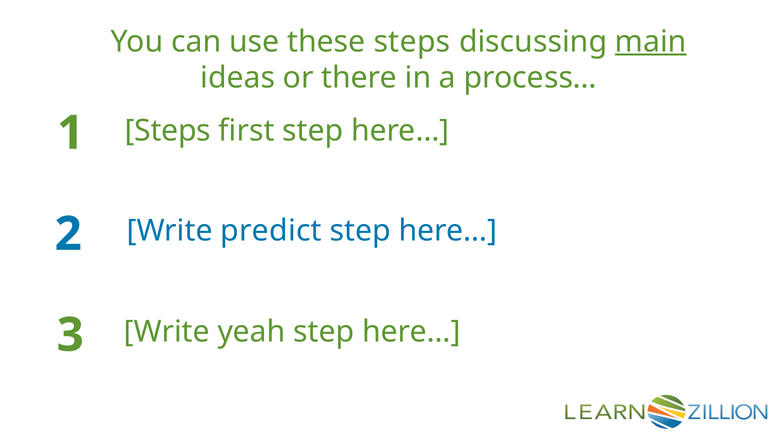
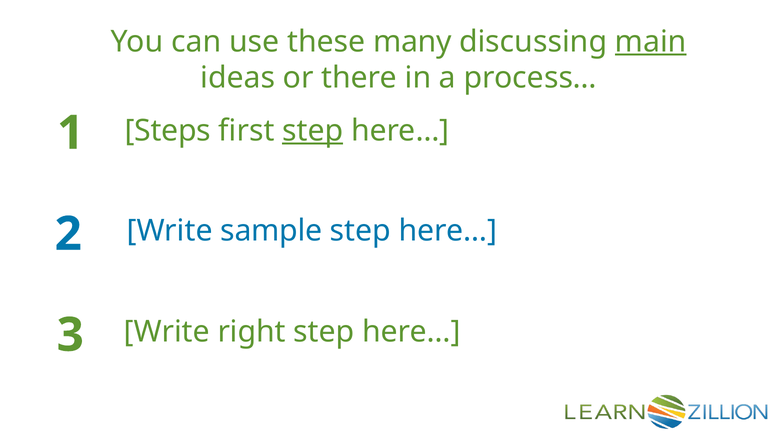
these steps: steps -> many (412, 42)
step underline: none -> present (313, 131)
predict: predict -> sample (271, 231)
yeah: yeah -> right (252, 332)
